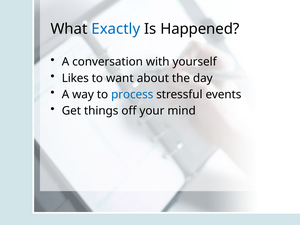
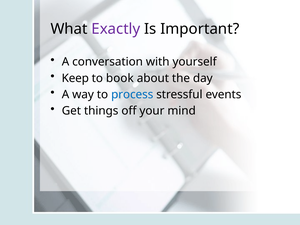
Exactly colour: blue -> purple (116, 29)
Happened: Happened -> Important (200, 29)
Likes: Likes -> Keep (75, 78)
want: want -> book (120, 78)
